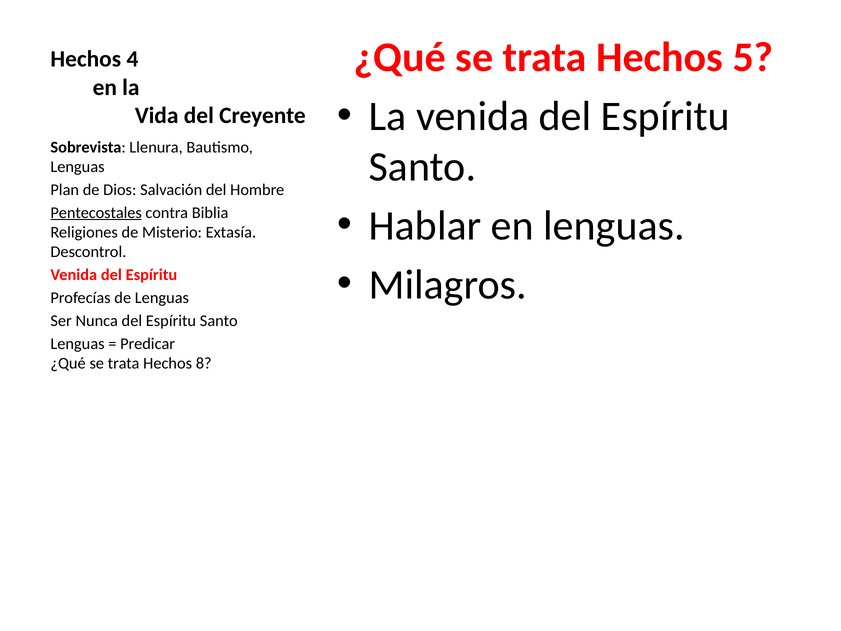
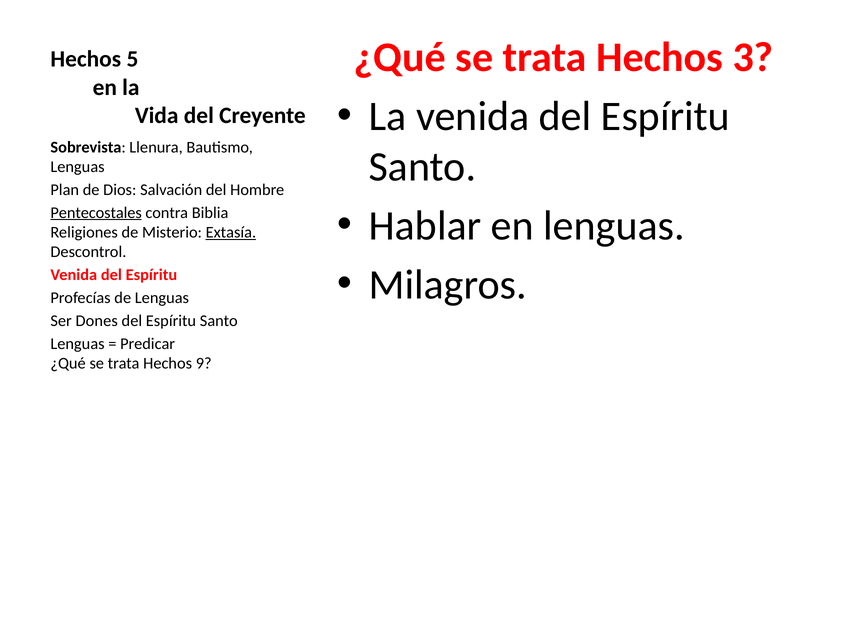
5: 5 -> 3 (753, 57)
4: 4 -> 5 (132, 59)
Extasía underline: none -> present (231, 232)
Nunca: Nunca -> Dones (97, 321)
8: 8 -> 9 (204, 363)
